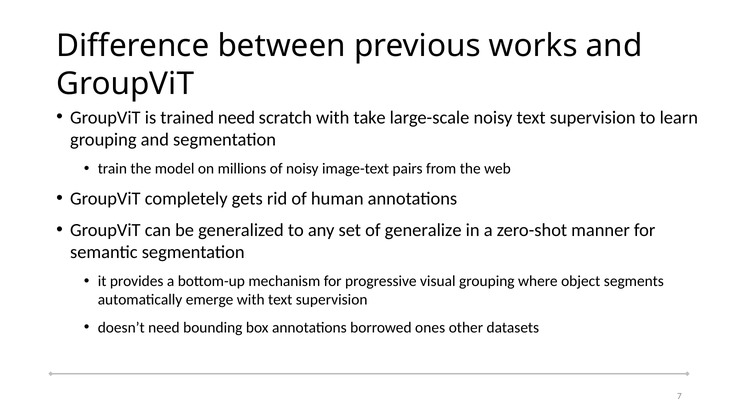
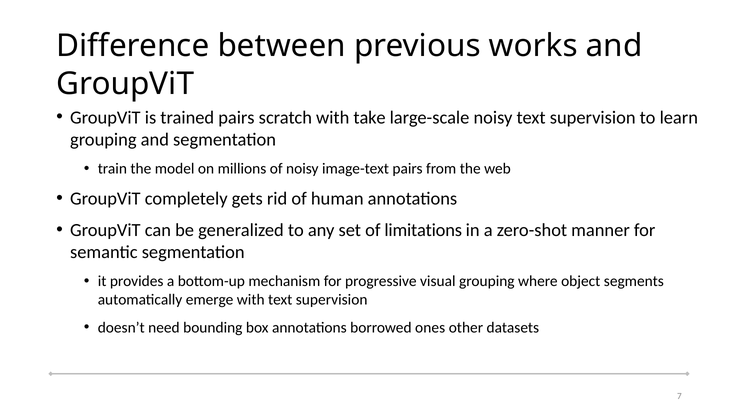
trained need: need -> pairs (236, 117)
generalize: generalize -> limitations (423, 230)
